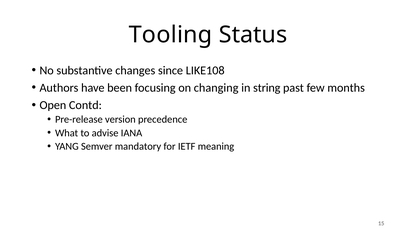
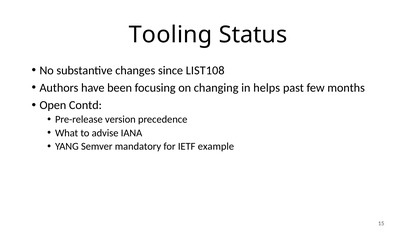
LIKE108: LIKE108 -> LIST108 (205, 70)
string: string -> helps (267, 88)
meaning: meaning -> example (216, 146)
